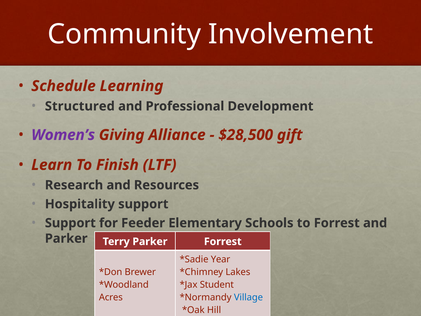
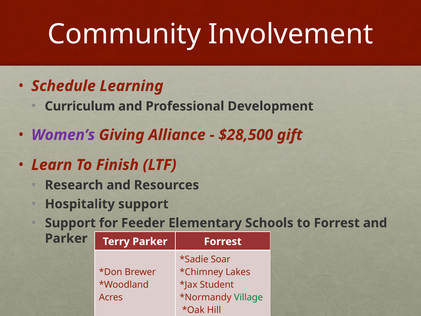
Structured: Structured -> Curriculum (80, 106)
Year: Year -> Soar (221, 259)
Village colour: blue -> green (248, 297)
